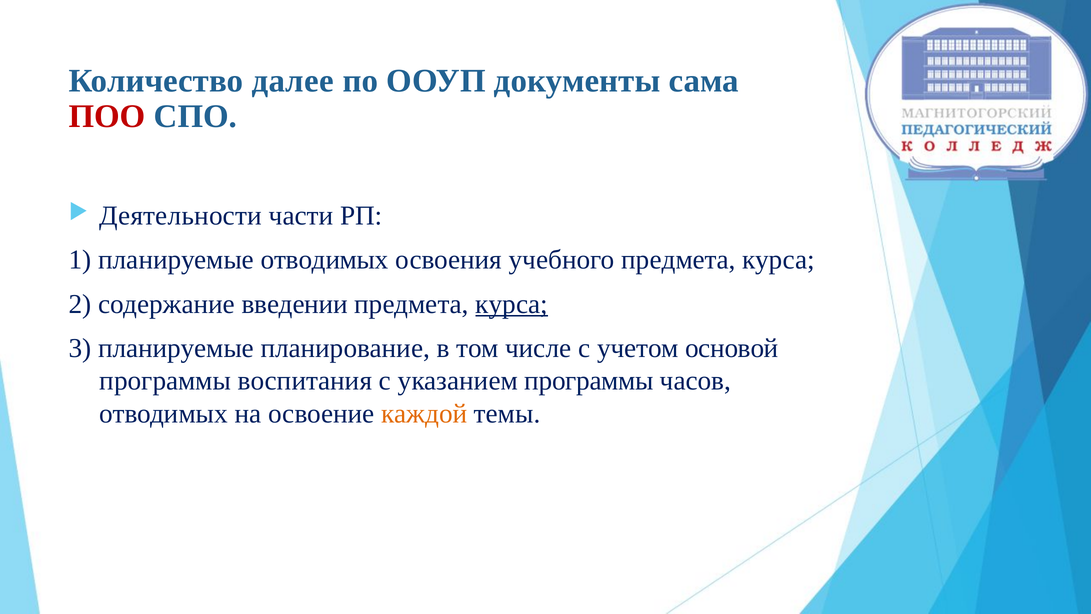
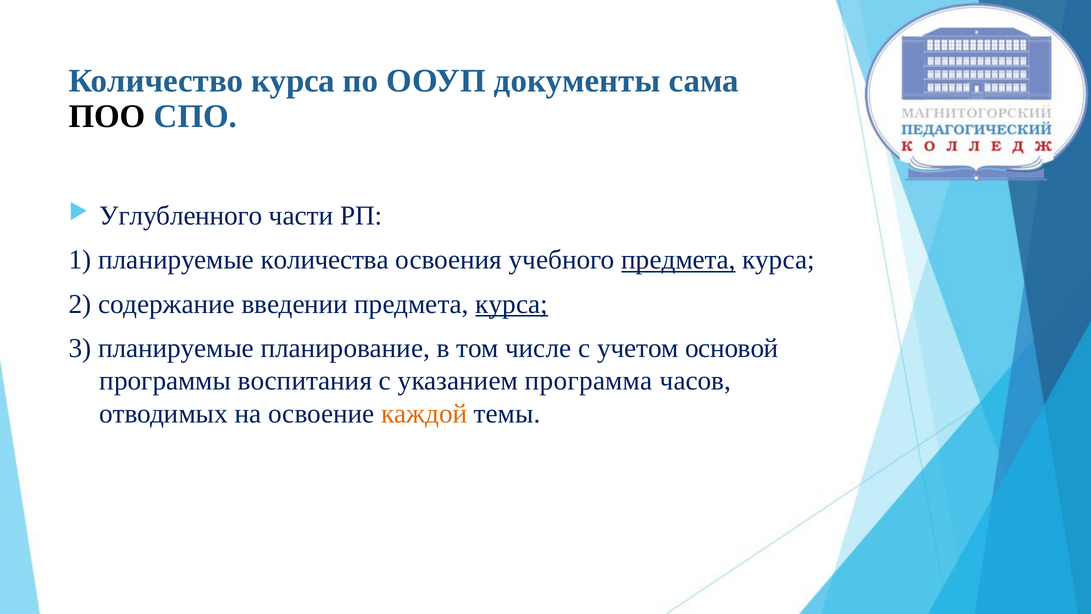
Количество далее: далее -> курса (293, 81)
ПОО colour: red -> black (107, 116)
Деятельности: Деятельности -> Углубленного (181, 216)
планируемые отводимых: отводимых -> количества (325, 260)
предмета underline: none -> present (678, 260)
указанием программы: программы -> программа (589, 381)
